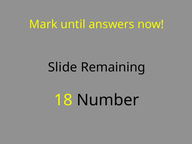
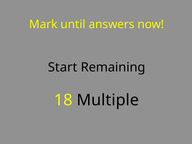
Slide: Slide -> Start (63, 67)
Number: Number -> Multiple (108, 100)
